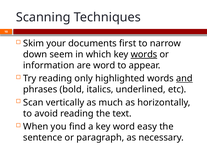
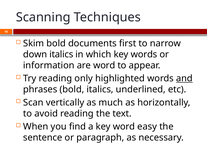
Skim your: your -> bold (56, 43)
down seem: seem -> italics (61, 54)
words underline: present -> none (144, 54)
